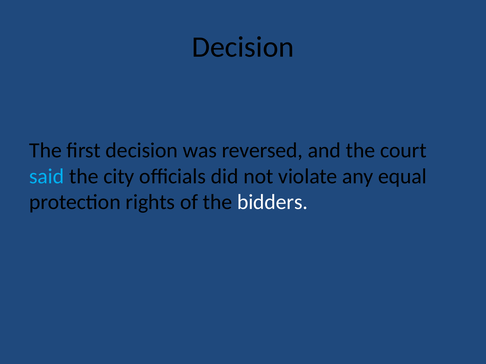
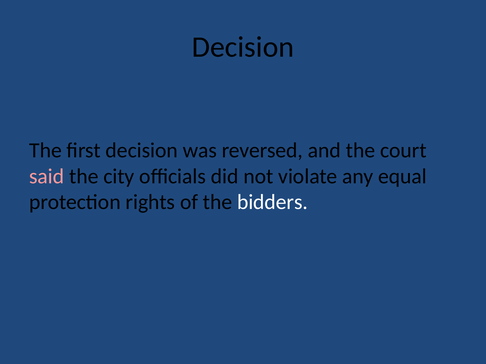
said colour: light blue -> pink (47, 176)
